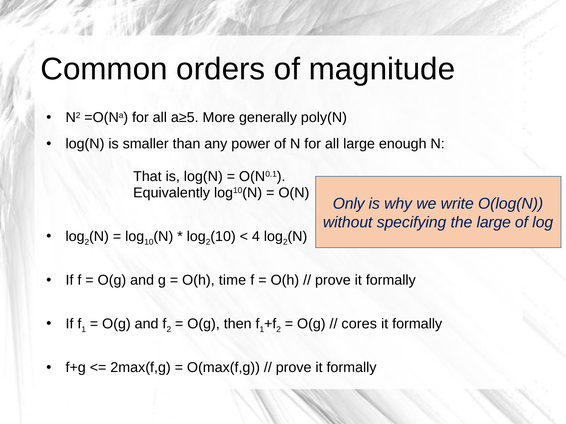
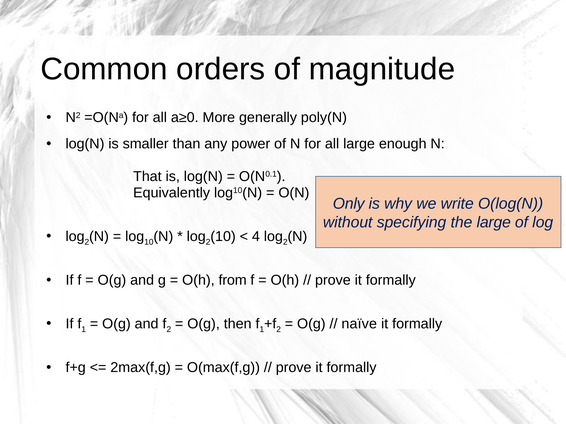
a≥5: a≥5 -> a≥0 (185, 118)
time: time -> from (233, 280)
cores: cores -> naïve (359, 324)
